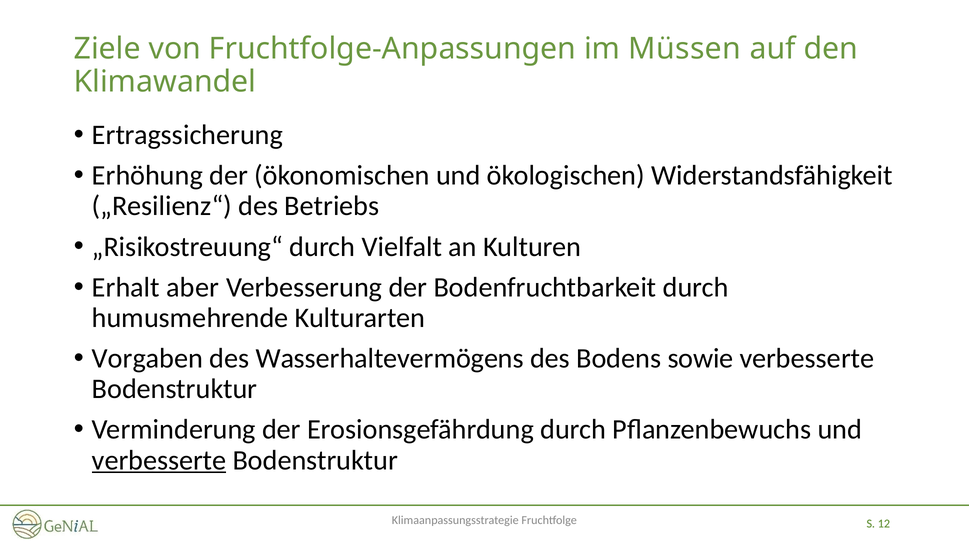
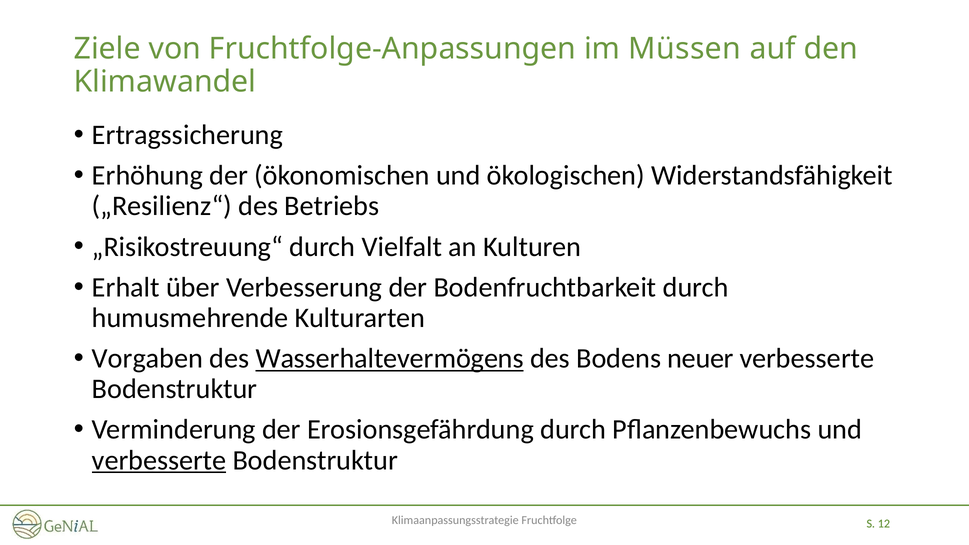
aber: aber -> über (193, 287)
Wasserhaltevermögens underline: none -> present (390, 359)
sowie: sowie -> neuer (701, 359)
